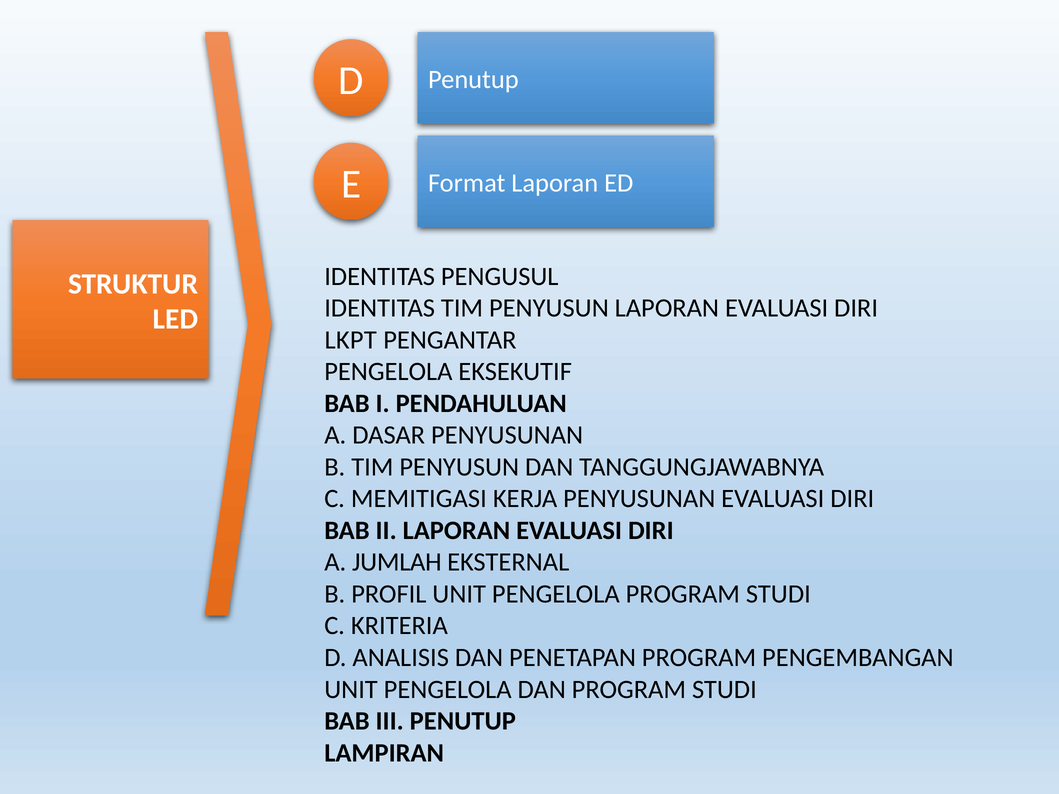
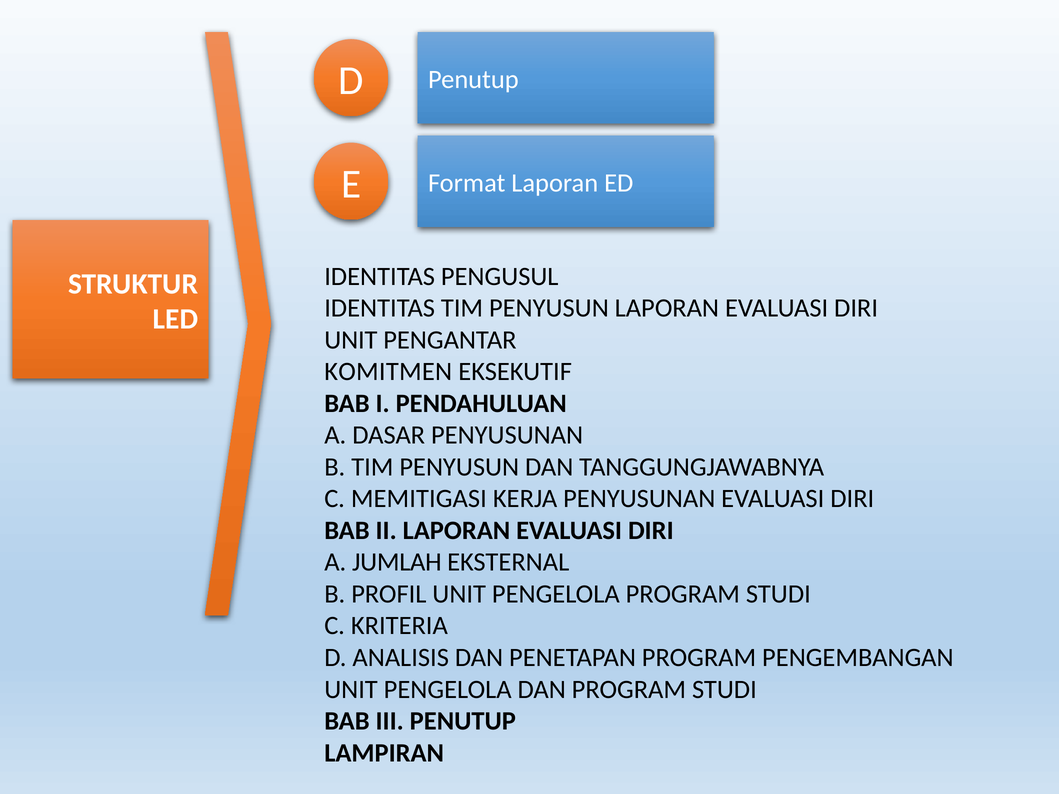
LKPT: LKPT -> UNIT (351, 340)
PENGELOLA: PENGELOLA -> KOMITMEN (388, 372)
